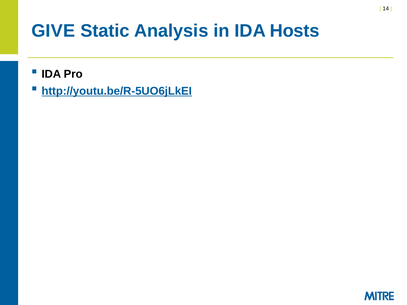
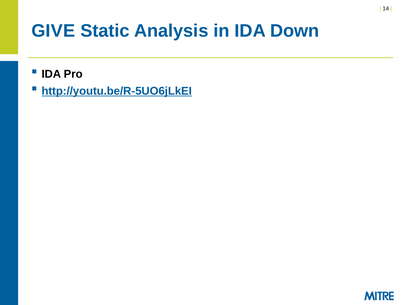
Hosts: Hosts -> Down (295, 31)
